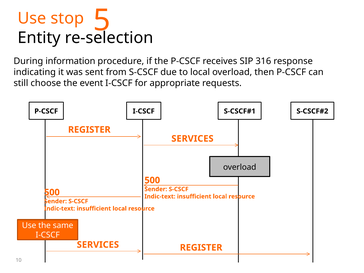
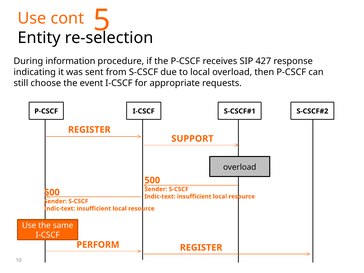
stop: stop -> cont (67, 18)
316: 316 -> 427 (263, 61)
SERVICES: SERVICES -> SUPPORT (192, 139)
SERVICES: SERVICES -> PERFORM (98, 245)
